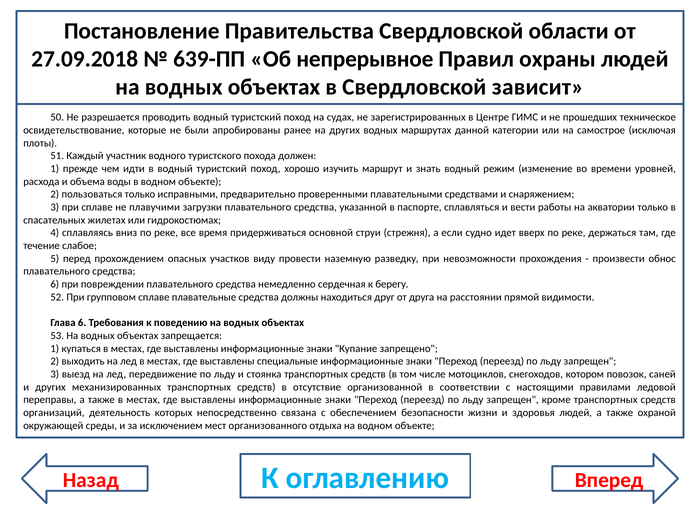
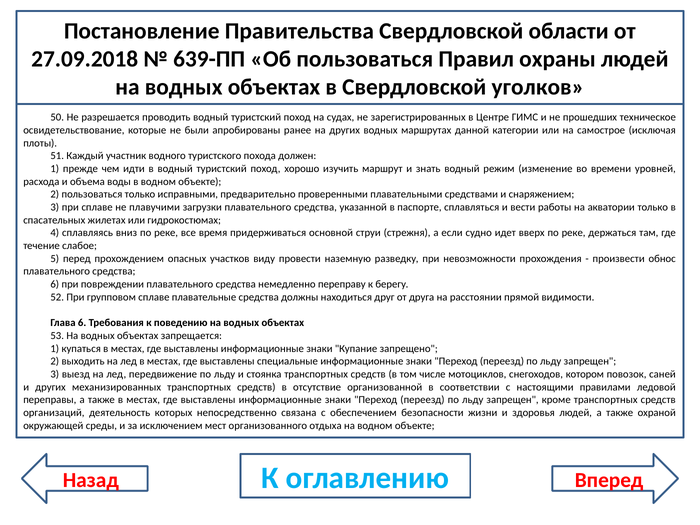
Об непрерывное: непрерывное -> пользоваться (365, 59)
зависит: зависит -> уголков (538, 87)
сердечная: сердечная -> переправу (342, 284)
